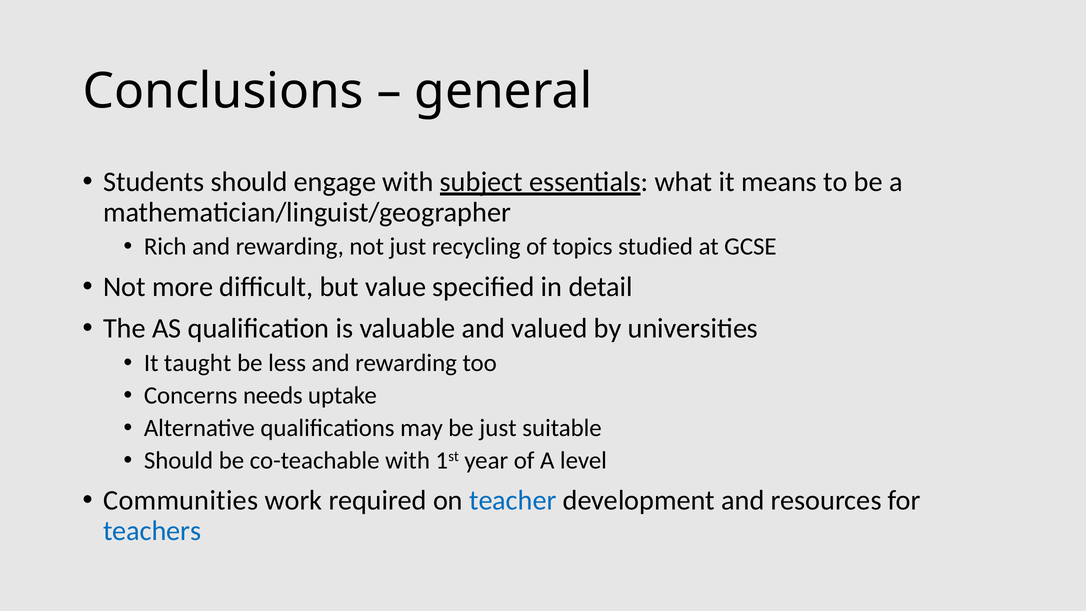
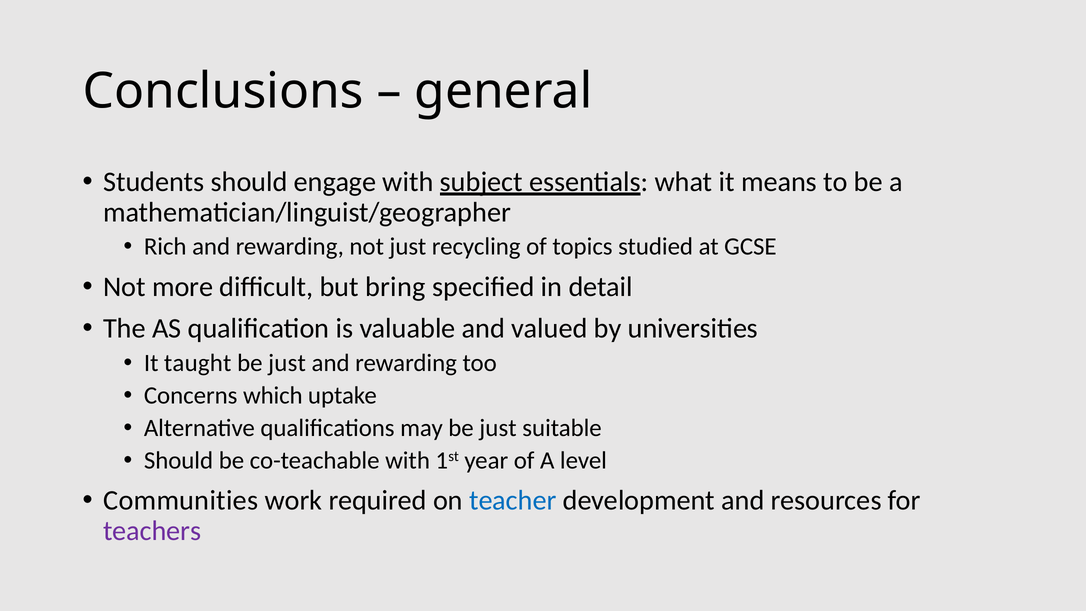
value: value -> bring (395, 287)
less: less -> just (287, 363)
needs: needs -> which (273, 395)
teachers colour: blue -> purple (152, 531)
